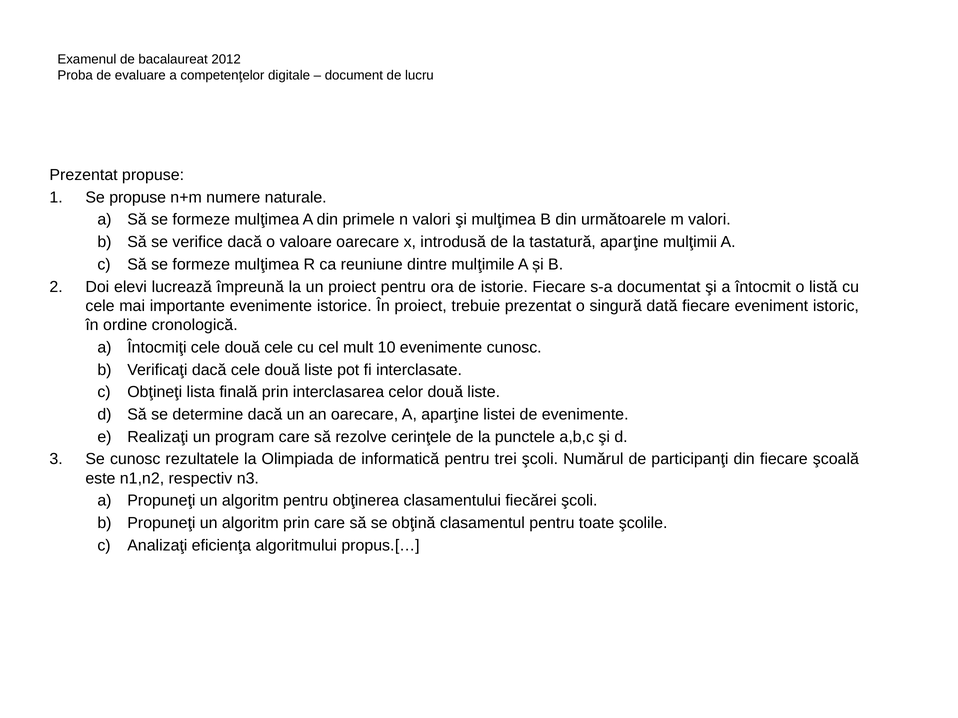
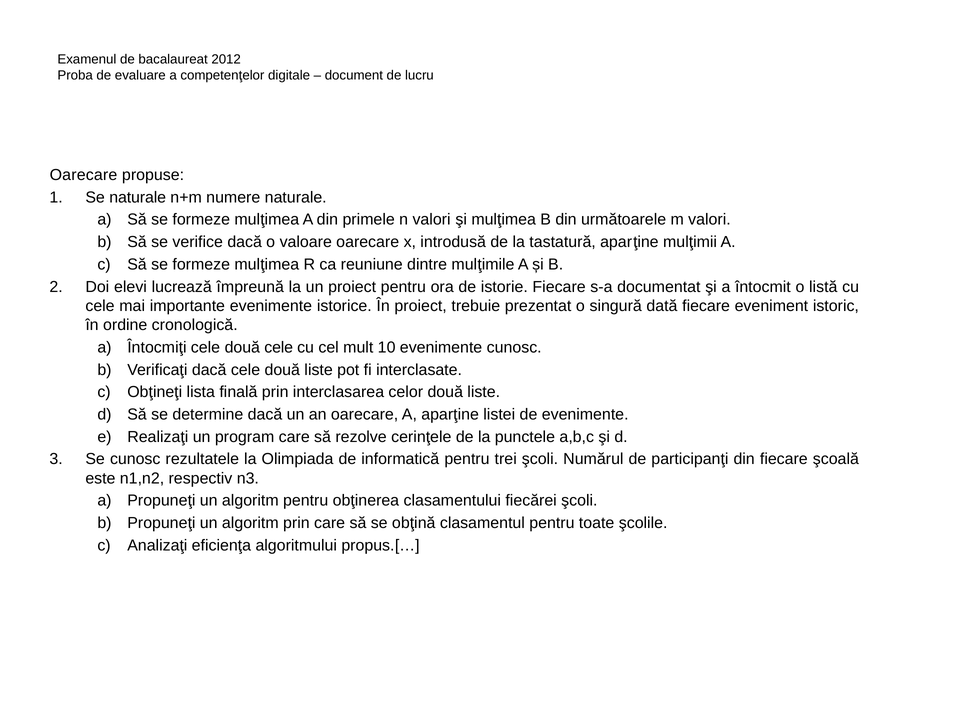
Prezentat: Prezentat -> Oarecare (83, 175)
Se propuse: propuse -> naturale (138, 197)
